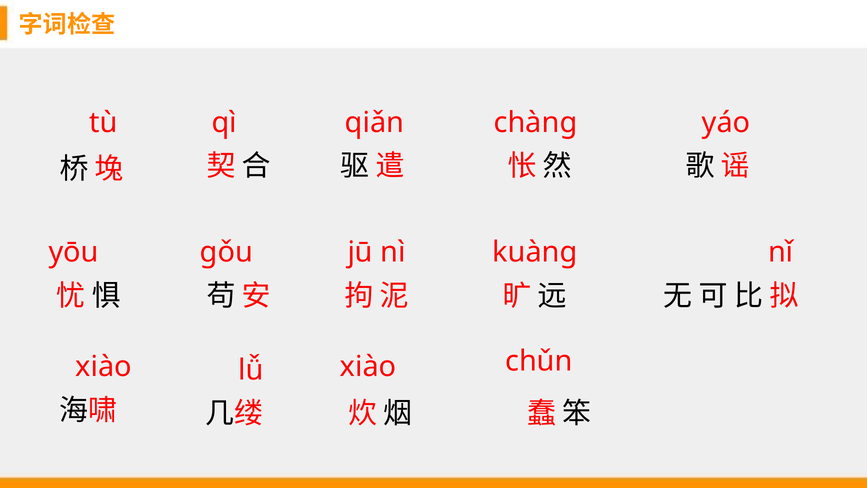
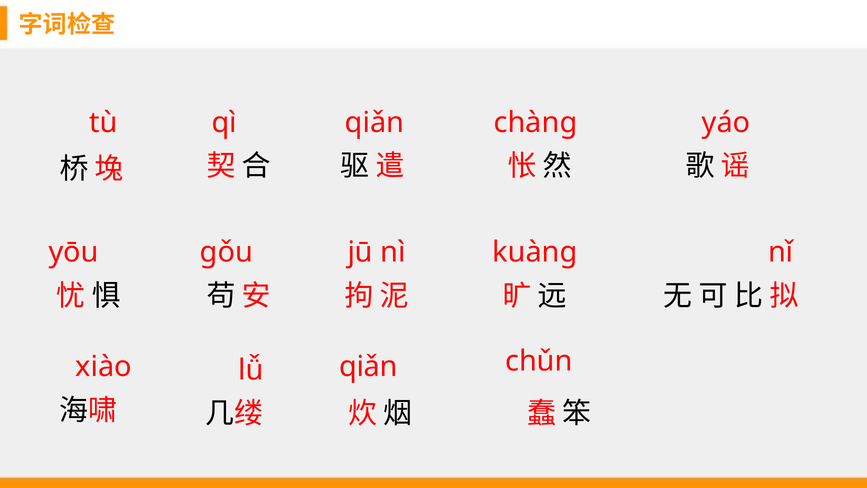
xiào: xiào -> qiǎn (368, 367)
